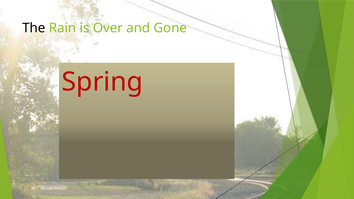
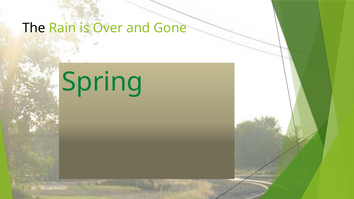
Spring colour: red -> green (102, 82)
